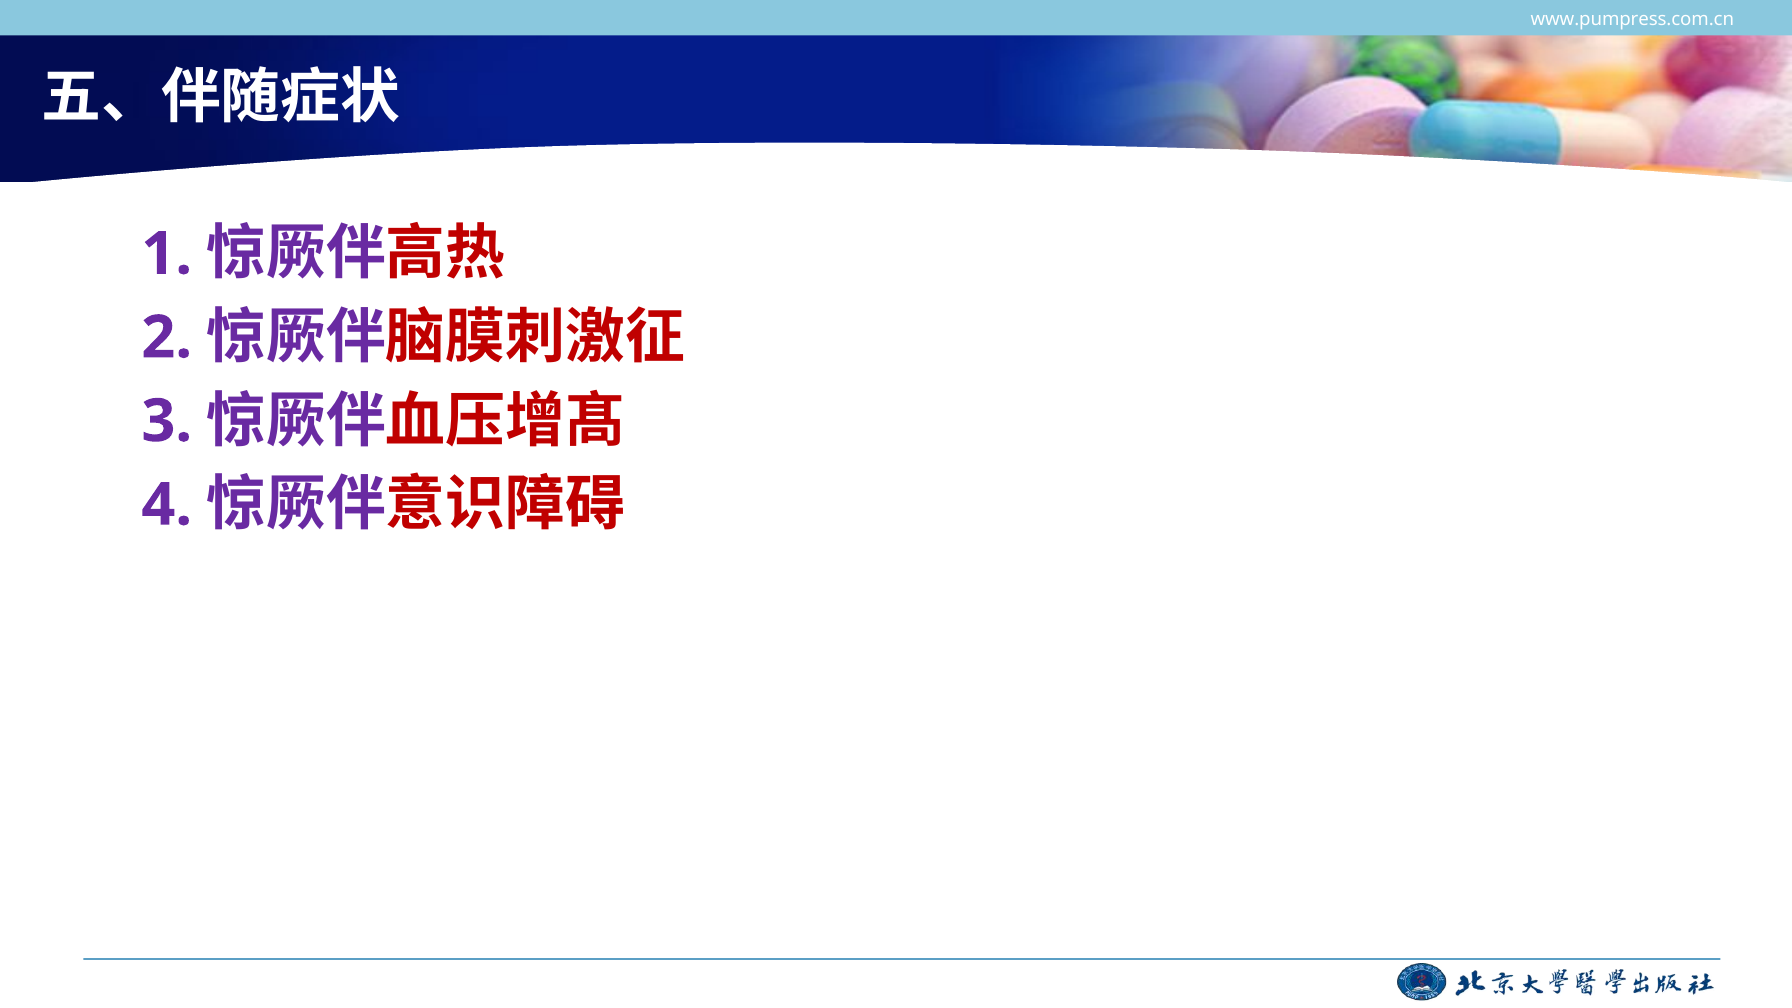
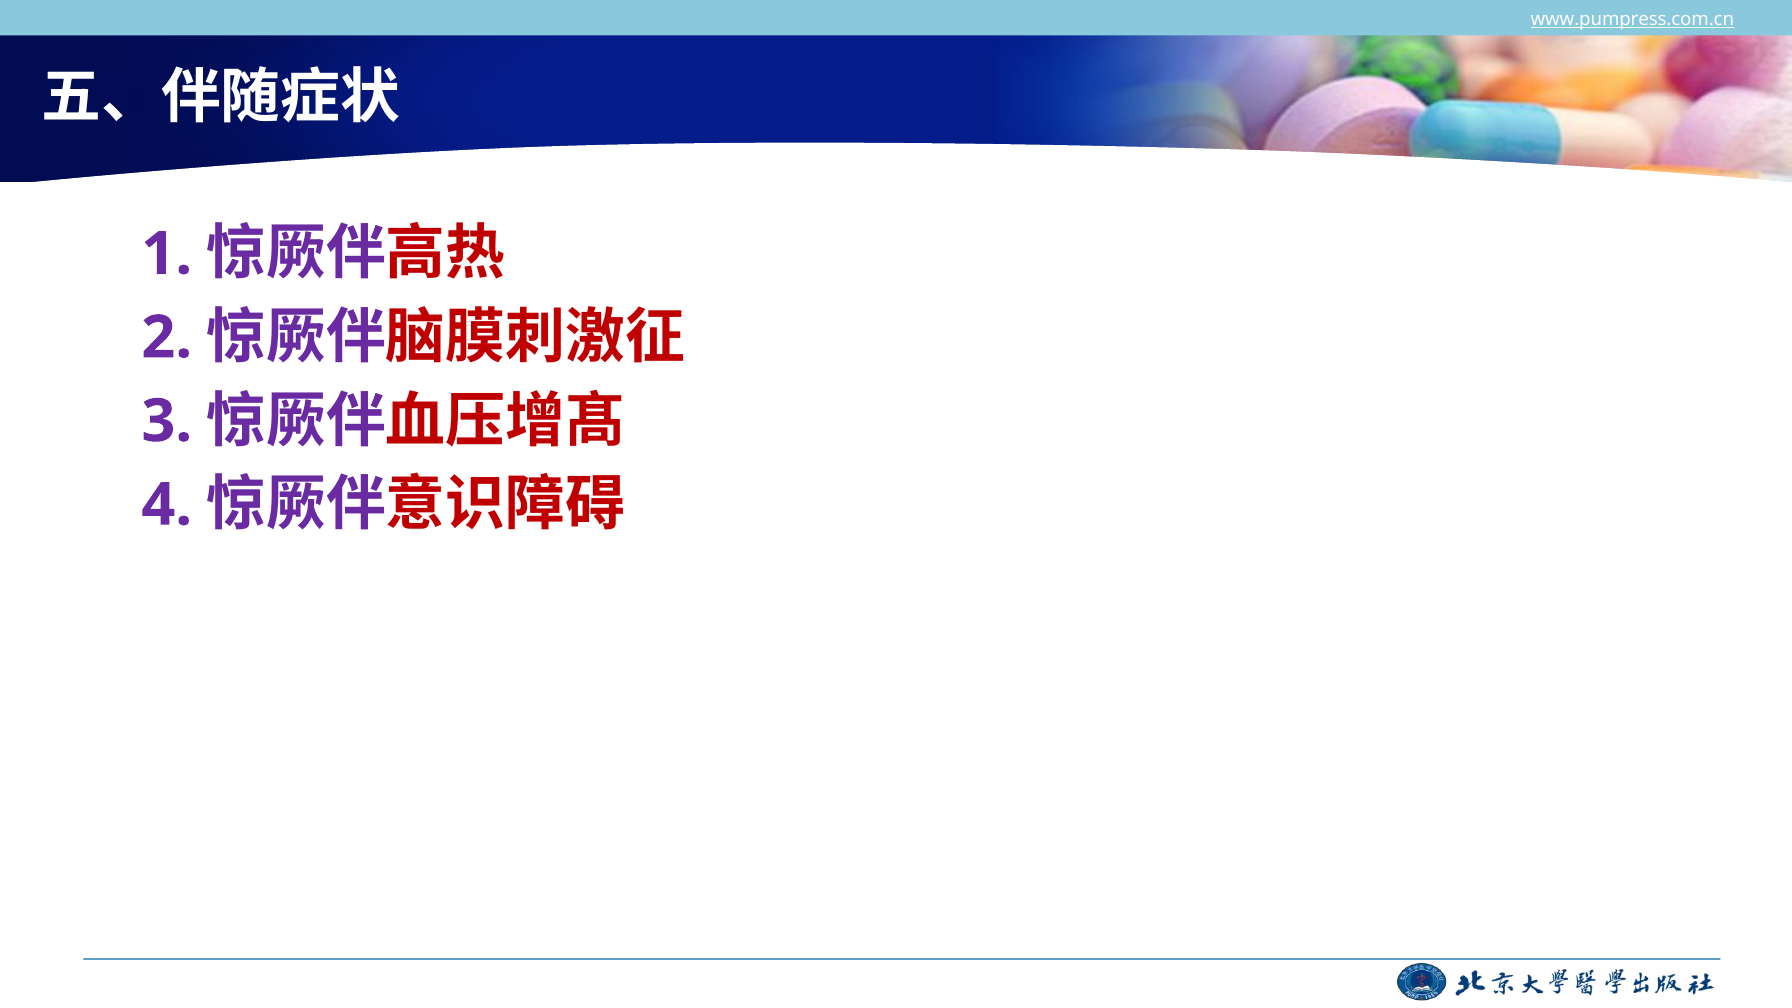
www.pumpress.com.cn underline: none -> present (1632, 19)
